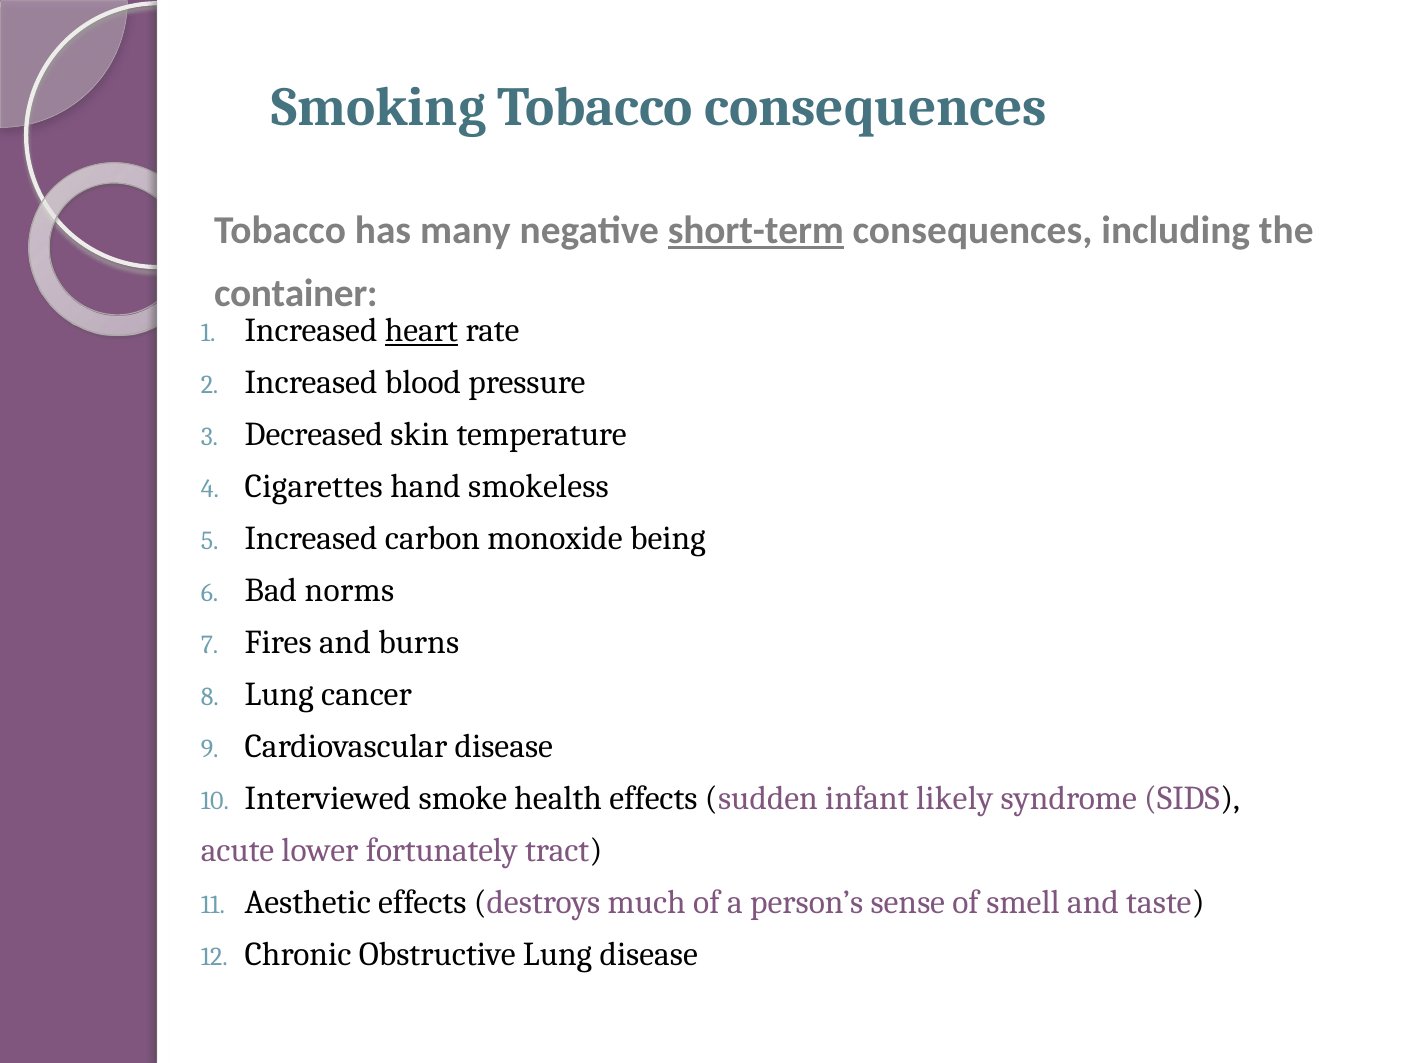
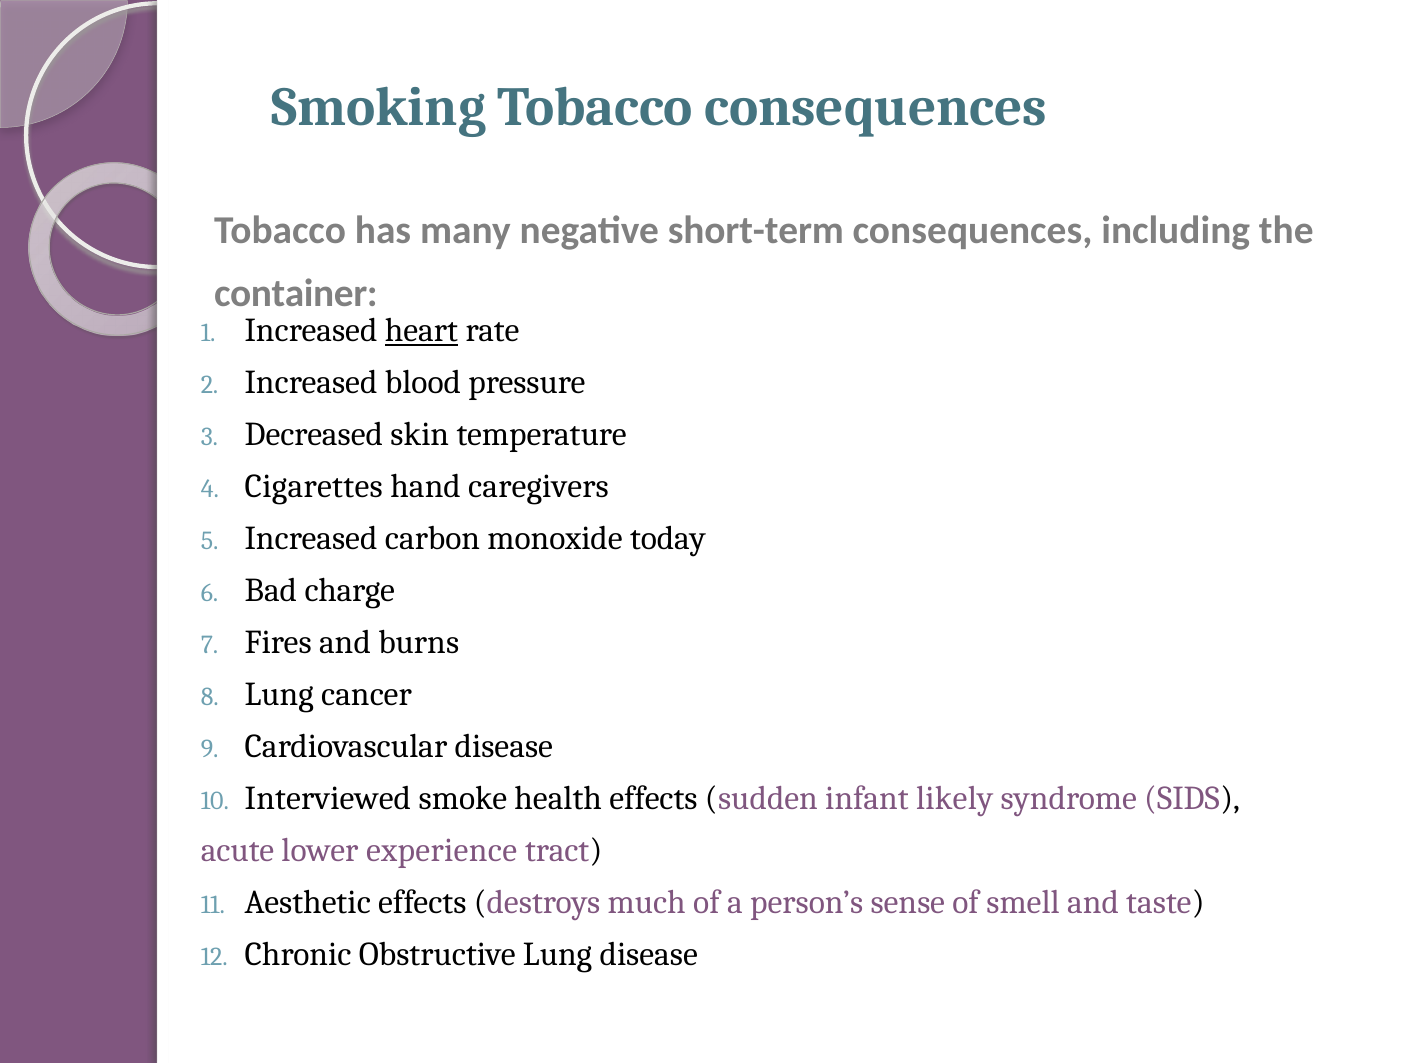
short-term underline: present -> none (756, 230)
smokeless: smokeless -> caregivers (539, 487)
being: being -> today (668, 539)
norms: norms -> charge (350, 591)
fortunately: fortunately -> experience (442, 850)
